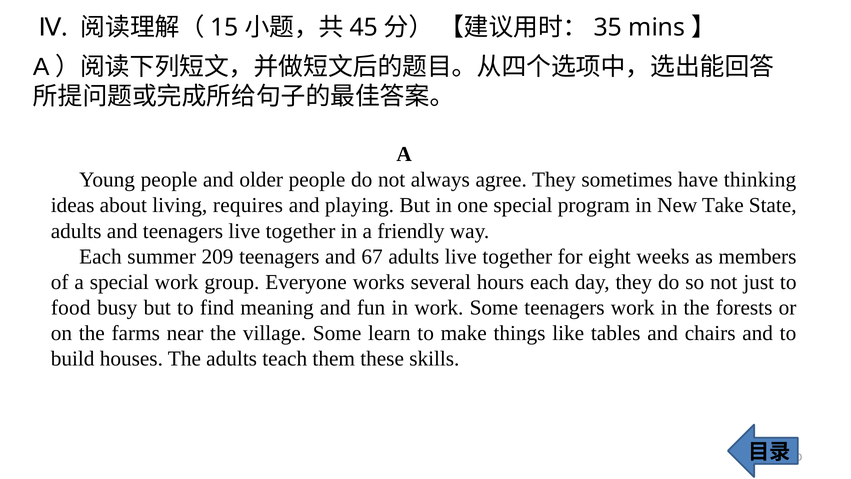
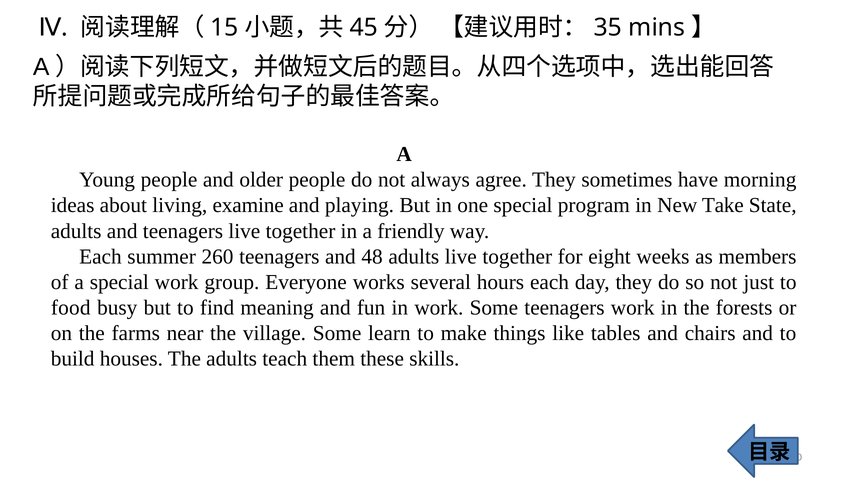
thinking: thinking -> morning (760, 180)
requires: requires -> examine (248, 205)
209: 209 -> 260 (218, 256)
67: 67 -> 48 (372, 256)
